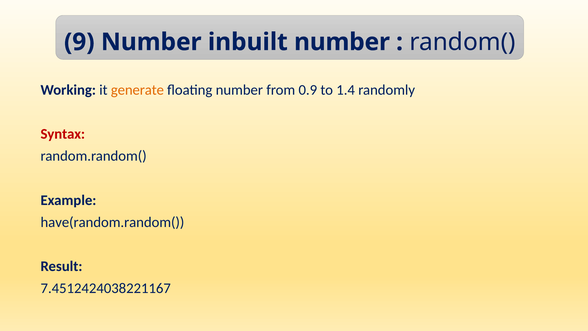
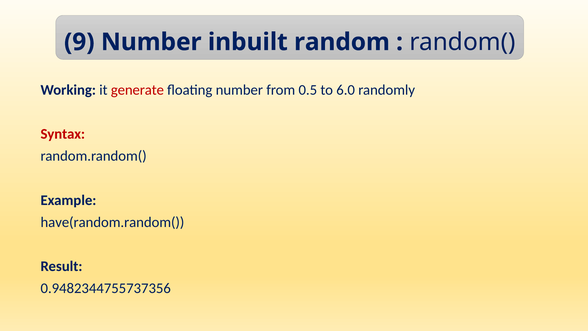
inbuilt number: number -> random (342, 42)
generate colour: orange -> red (137, 90)
0.9: 0.9 -> 0.5 (308, 90)
1.4: 1.4 -> 6.0 (346, 90)
7.4512424038221167: 7.4512424038221167 -> 0.9482344755737356 (106, 288)
